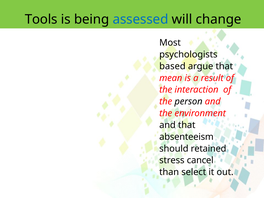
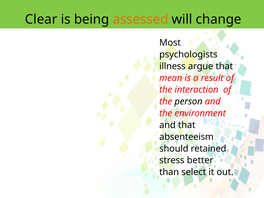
Tools: Tools -> Clear (41, 19)
assessed colour: blue -> orange (140, 19)
based: based -> illness (172, 66)
cancel: cancel -> better (200, 160)
